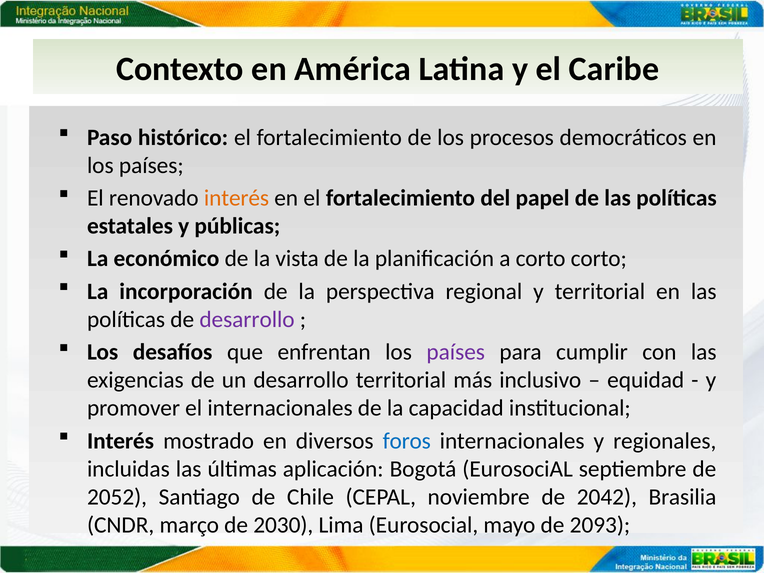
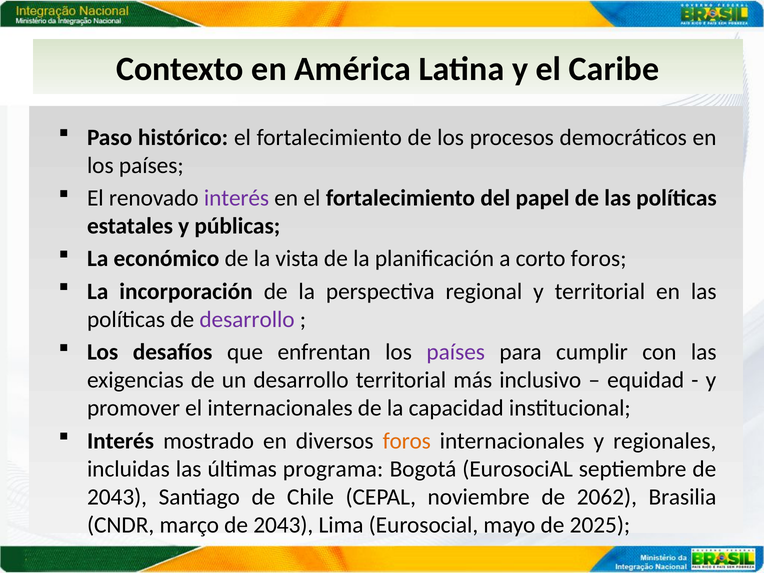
interés colour: orange -> purple (237, 198)
corto corto: corto -> foros (599, 259)
foros colour: blue -> orange (407, 441)
aplicación: aplicación -> programa (333, 469)
2052: 2052 -> 2043 (117, 497)
2042: 2042 -> 2062 (607, 497)
março de 2030: 2030 -> 2043 (283, 525)
2093: 2093 -> 2025 (600, 525)
